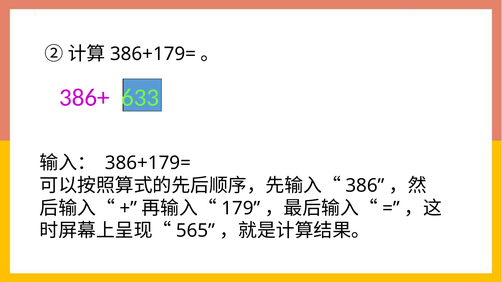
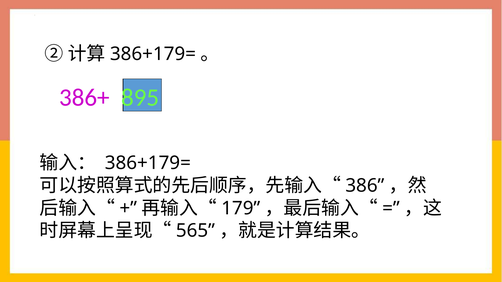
633: 633 -> 895 (140, 98)
